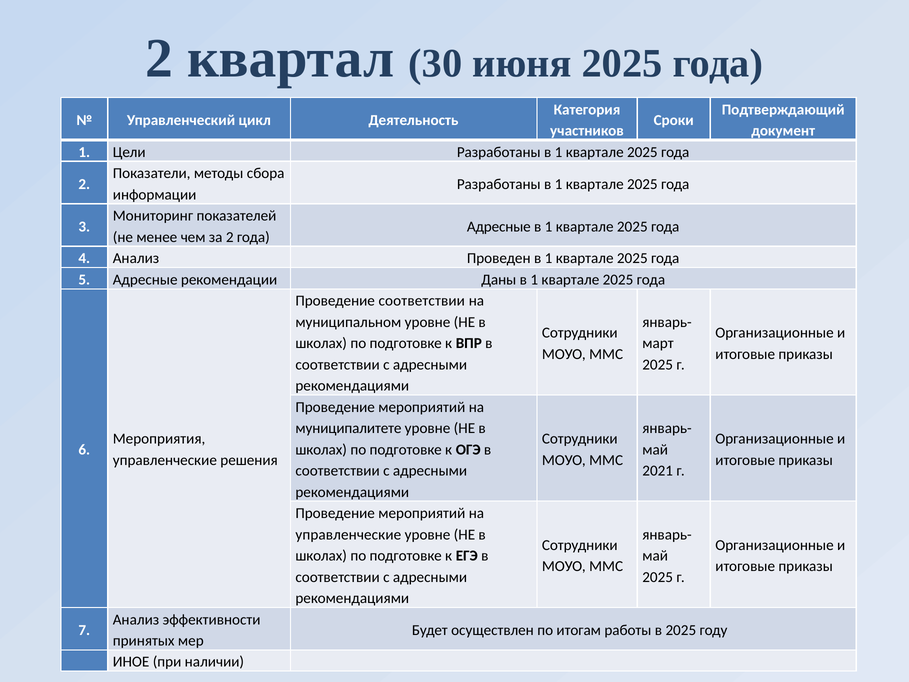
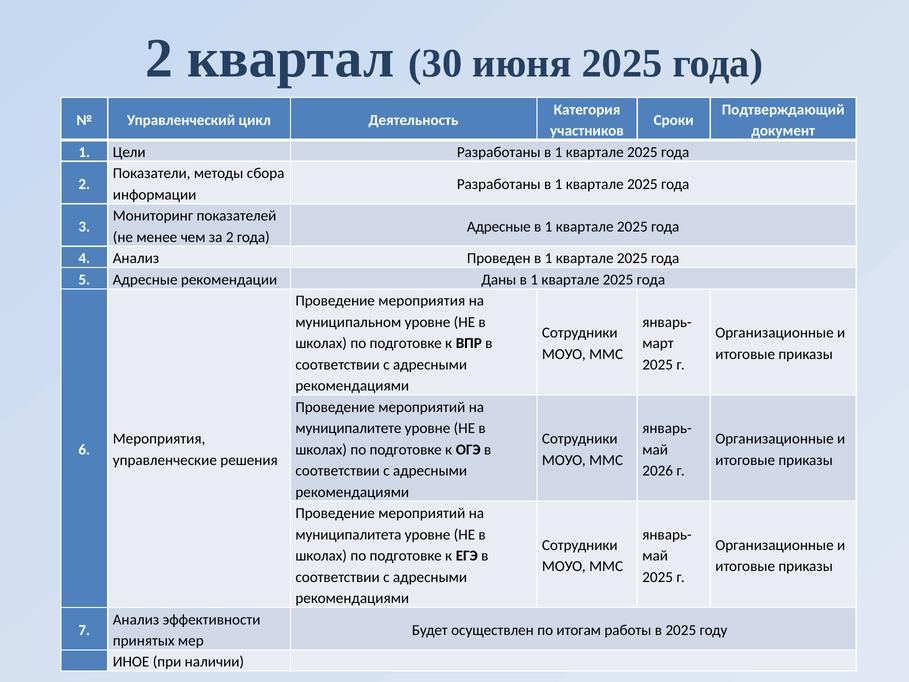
Проведение соответствии: соответствии -> мероприятия (422, 301)
2021: 2021 -> 2026 (658, 471)
управленческие: управленческие -> муниципалитета (348, 534)
